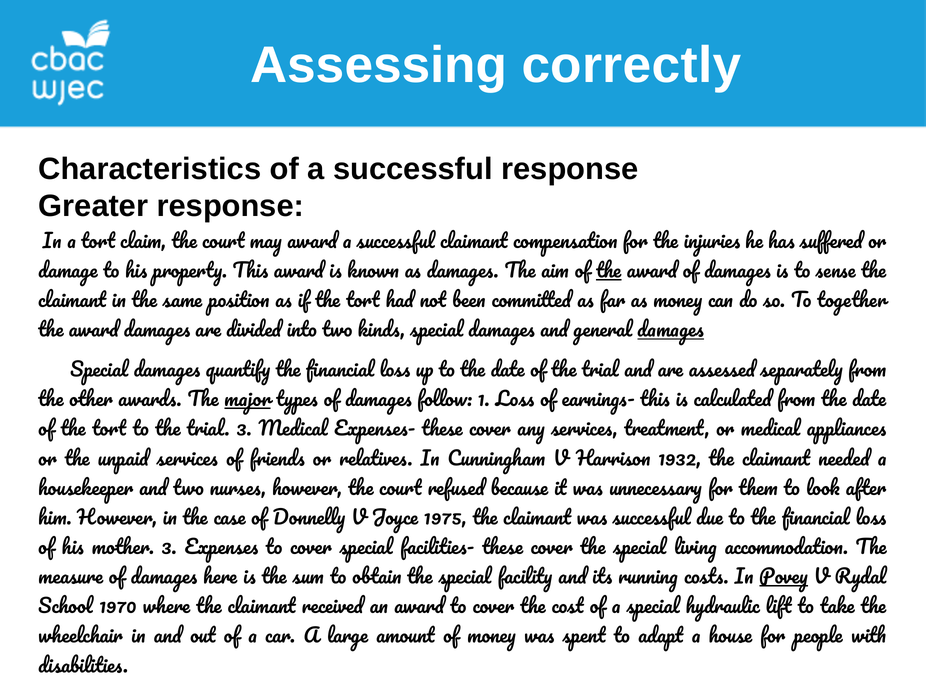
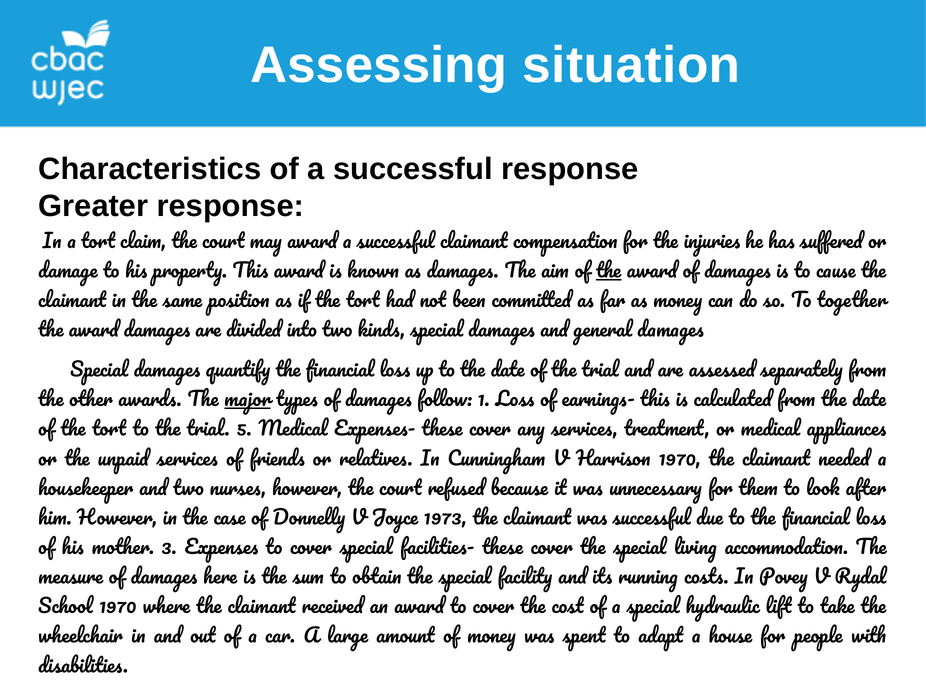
correctly: correctly -> situation (631, 65)
sense: sense -> cause (836, 272)
damages underline: present -> none (671, 331)
trial 3: 3 -> 5 (244, 430)
Harrison 1932: 1932 -> 1970 (680, 459)
1975: 1975 -> 1973 (445, 519)
Povey underline: present -> none (784, 578)
